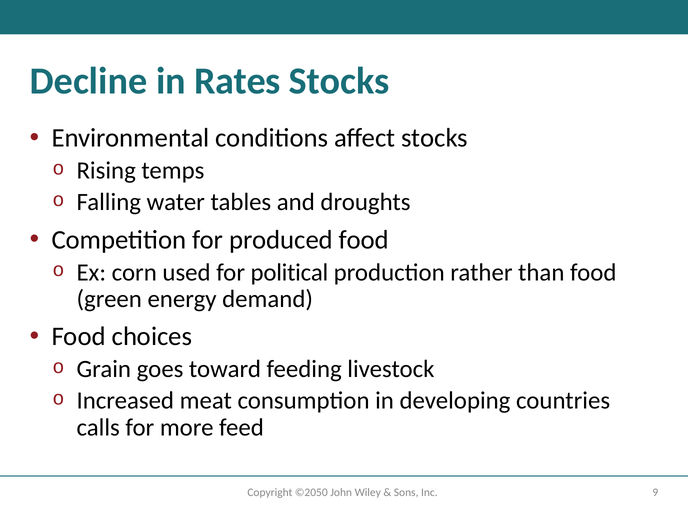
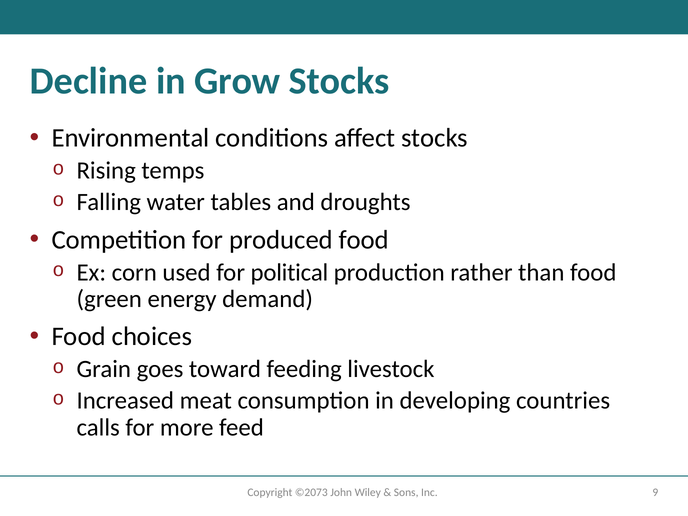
Rates: Rates -> Grow (237, 81)
©2050: ©2050 -> ©2073 (311, 493)
